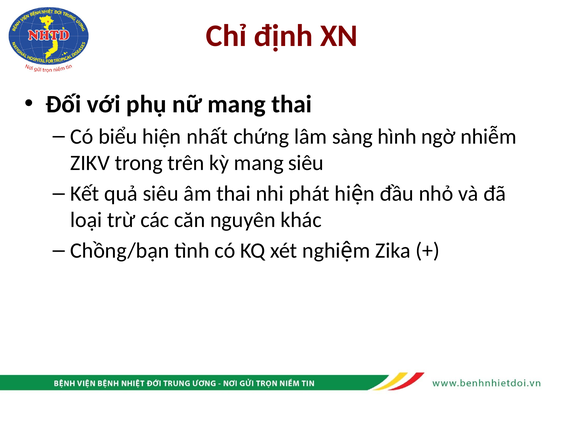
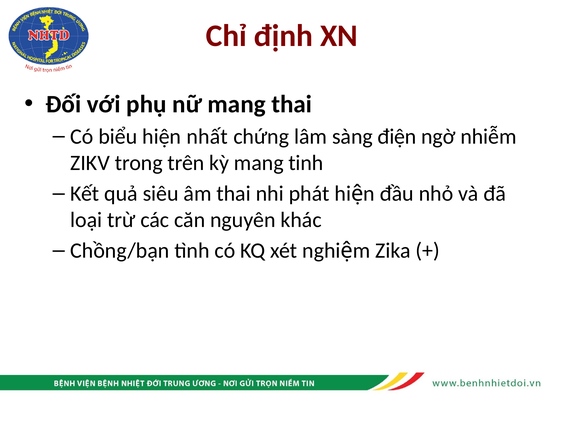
hình: hình -> điện (397, 137)
mang siêu: siêu -> tinh (306, 163)
